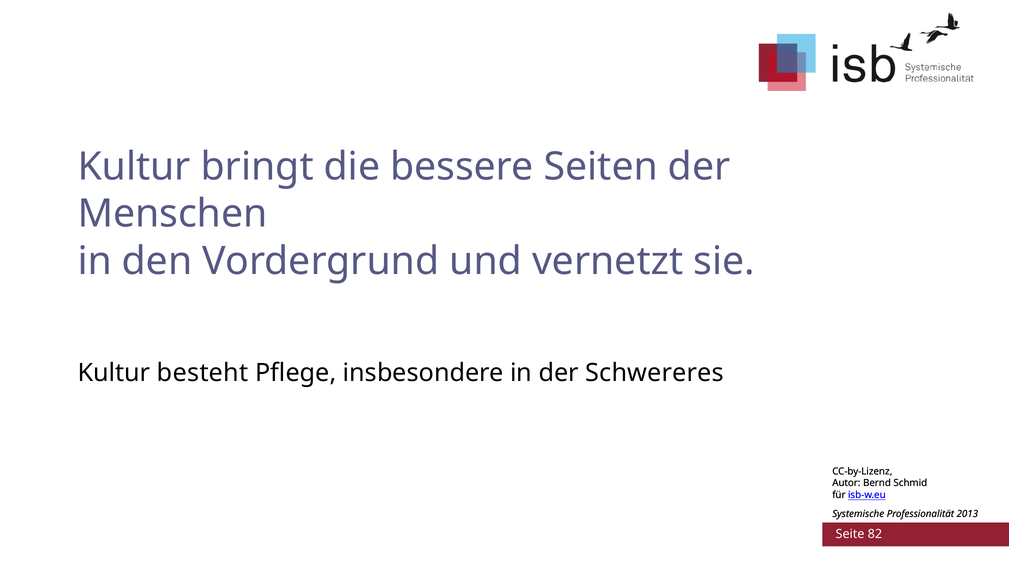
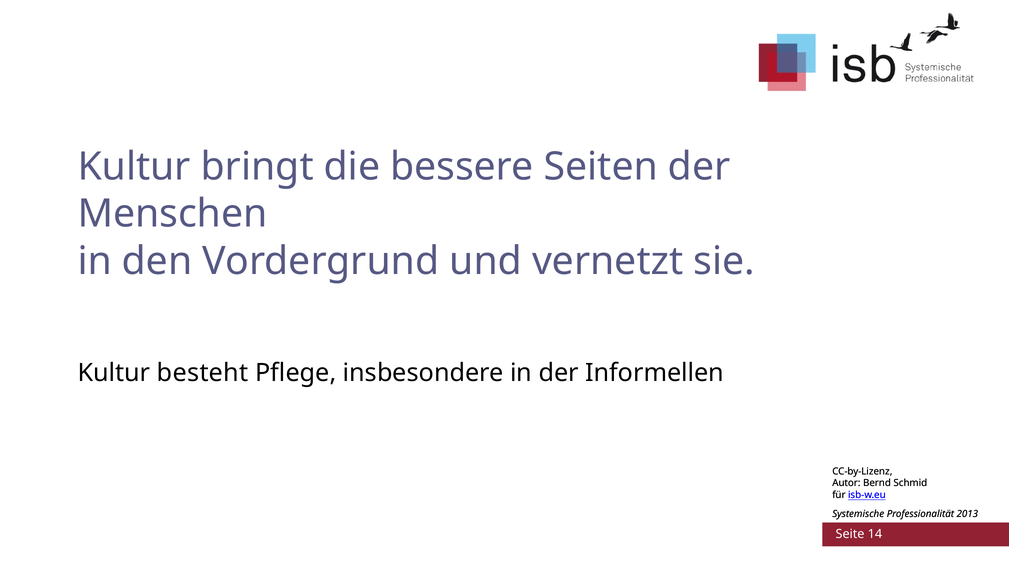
Schwereres: Schwereres -> Informellen (655, 372)
82: 82 -> 14 (875, 534)
